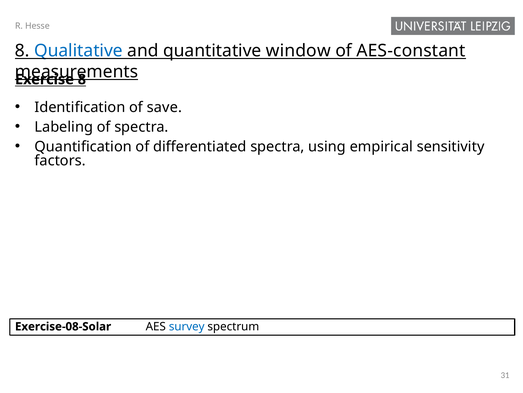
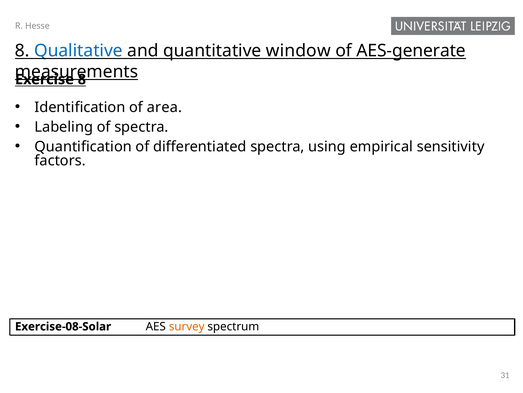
AES-constant: AES-constant -> AES-generate (411, 51)
save: save -> area (164, 107)
survey colour: blue -> orange (187, 326)
